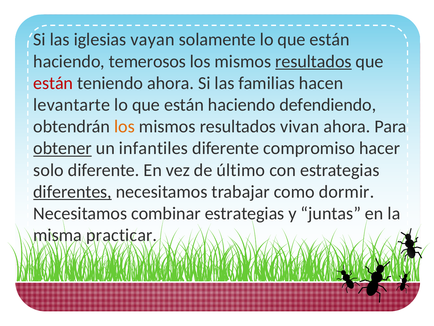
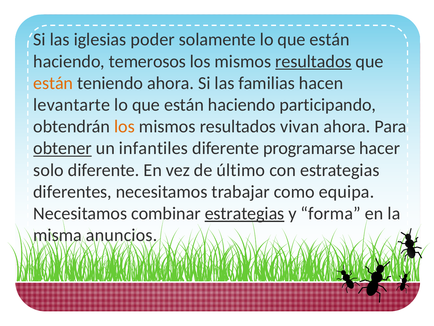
vayan: vayan -> poder (153, 40)
están colour: red -> orange (53, 83)
defendiendo: defendiendo -> participando (328, 105)
compromiso: compromiso -> programarse (309, 148)
diferentes underline: present -> none (73, 192)
dormir: dormir -> equipa (347, 192)
estrategias underline: none -> present (245, 213)
juntas: juntas -> forma (331, 213)
practicar: practicar -> anuncios (122, 235)
